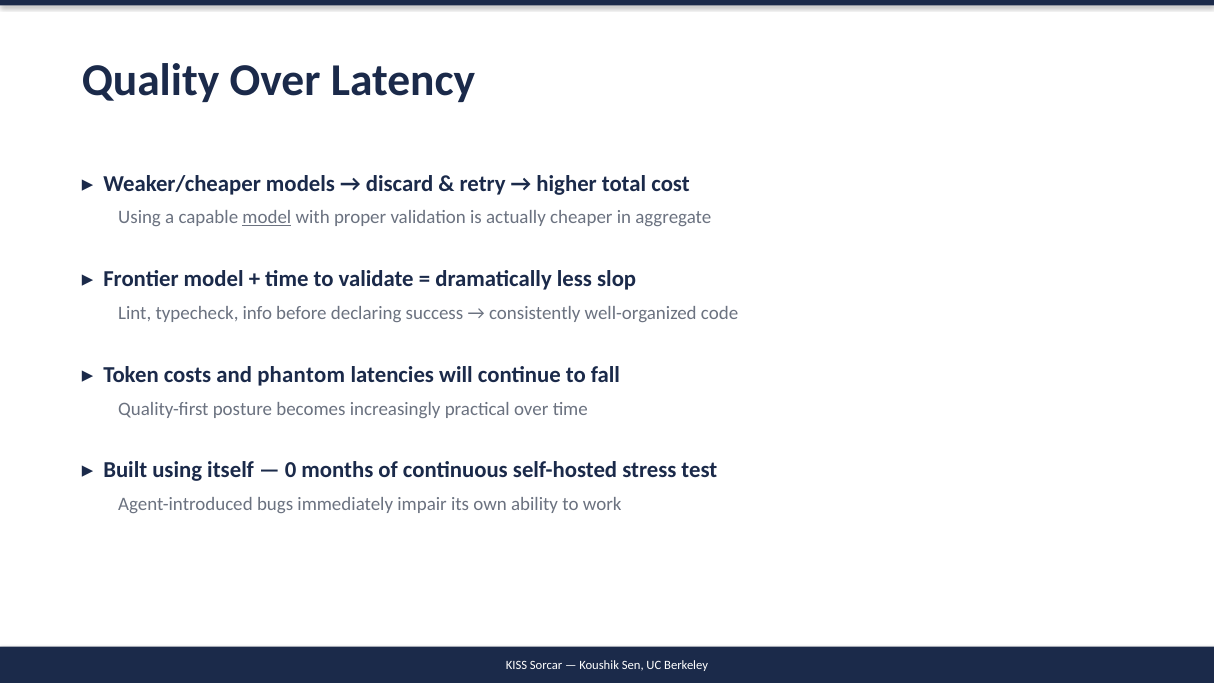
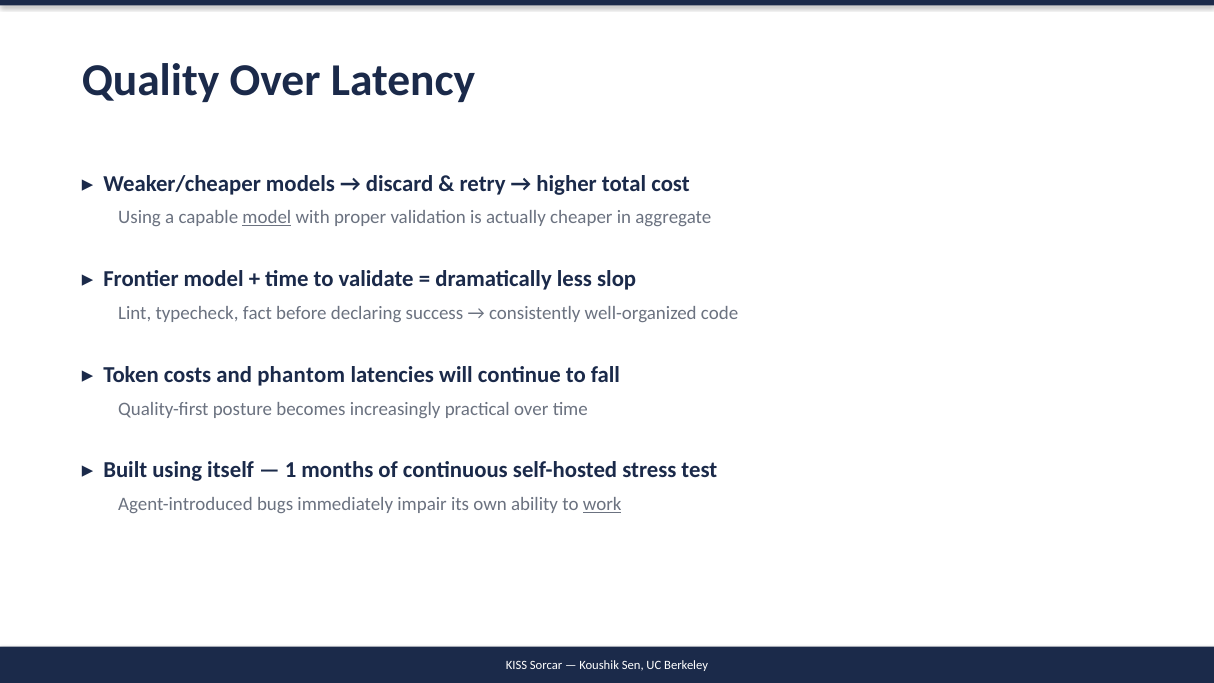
info: info -> fact (257, 313)
0: 0 -> 1 (291, 470)
work underline: none -> present (602, 504)
